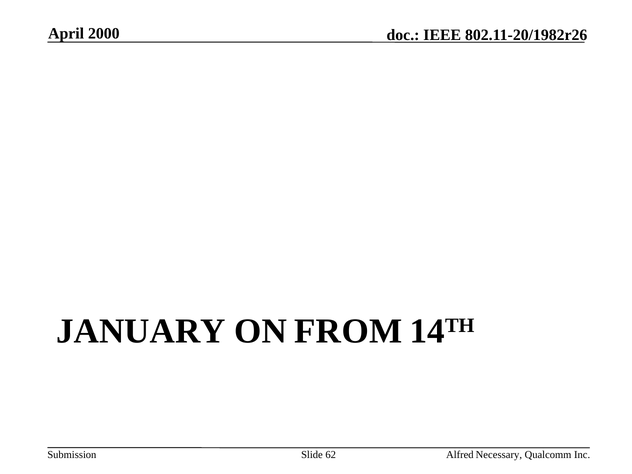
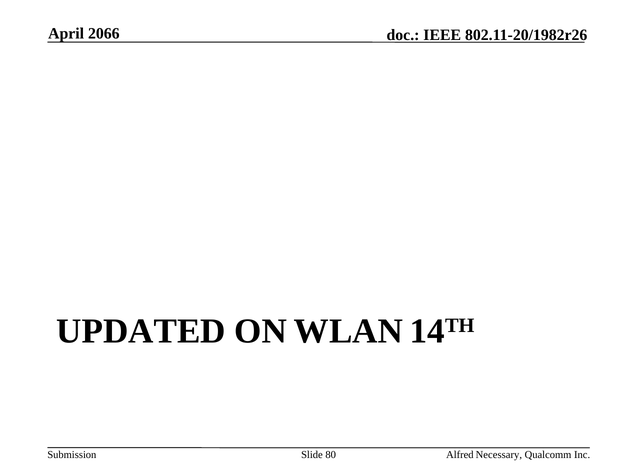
2000: 2000 -> 2066 (104, 34)
JANUARY: JANUARY -> UPDATED (141, 331)
FROM: FROM -> WLAN (349, 331)
62: 62 -> 80 (331, 455)
